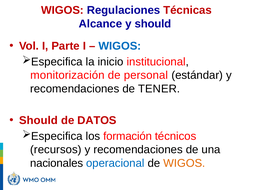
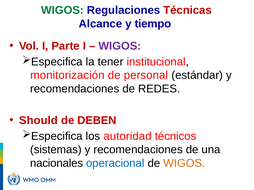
WIGOS colour: red -> green (62, 10)
y should: should -> tiempo (153, 24)
WIGOS colour: blue -> purple (120, 46)
inicio: inicio -> tener (111, 62)
TENER: TENER -> REDES (159, 89)
DATOS: DATOS -> DEBEN (97, 121)
formación: formación -> autoridad (128, 136)
recursos: recursos -> sistemas (56, 150)
